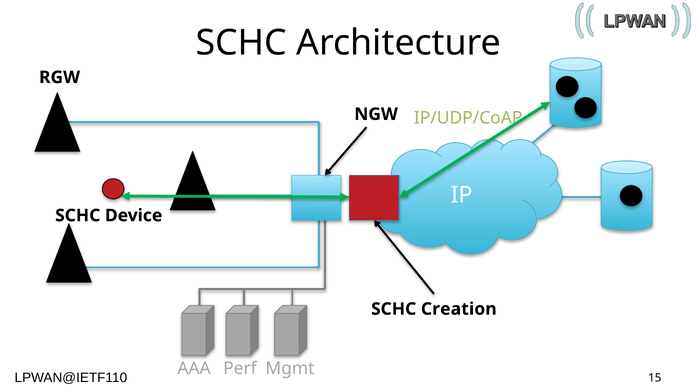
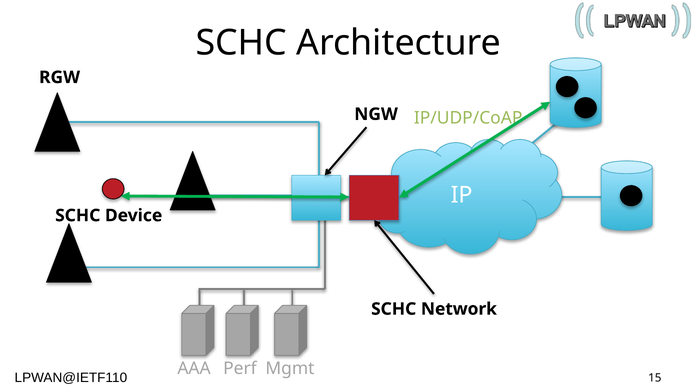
Creation: Creation -> Network (459, 309)
